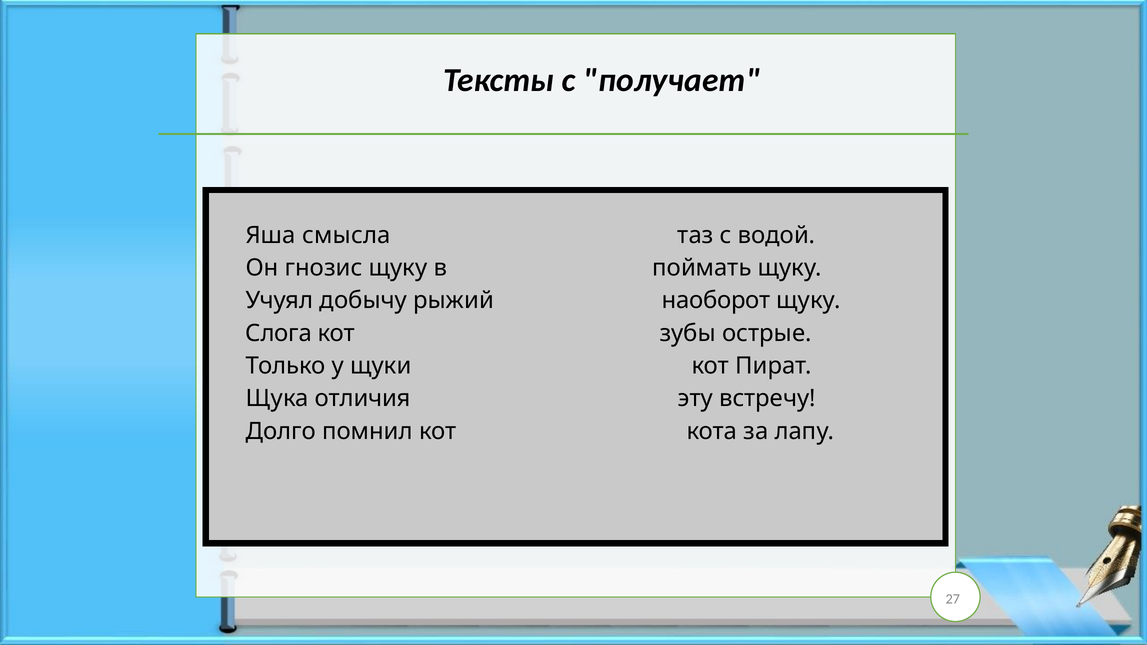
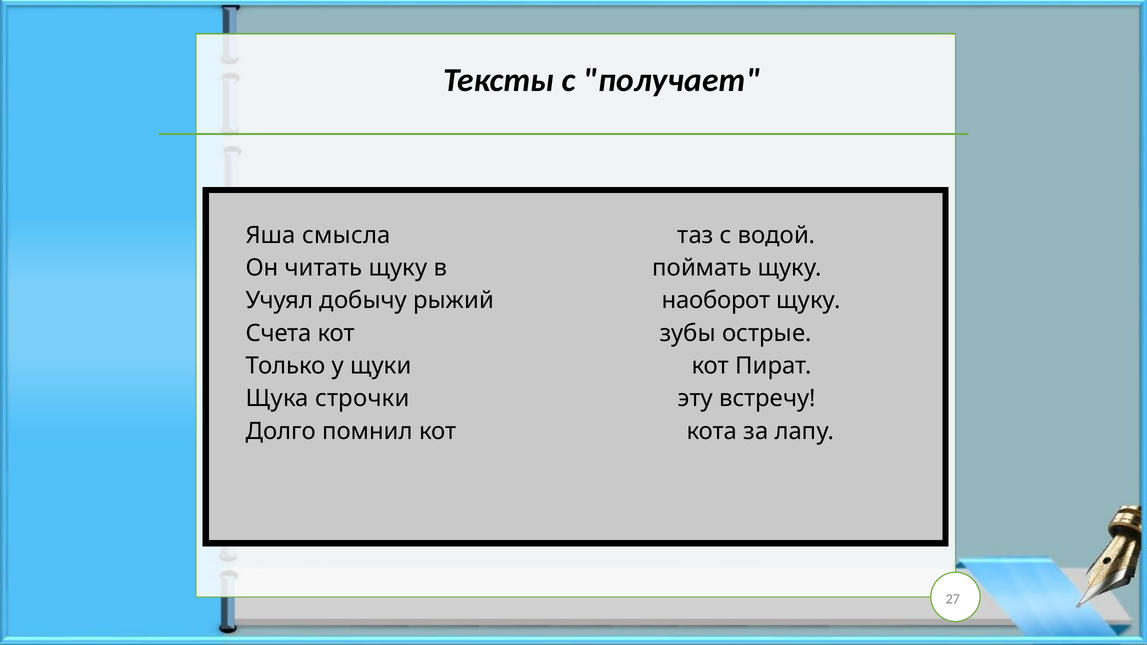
гнозис: гнозис -> читать (324, 268)
Слога: Слога -> Счета (279, 333)
отличия: отличия -> строчки (362, 399)
